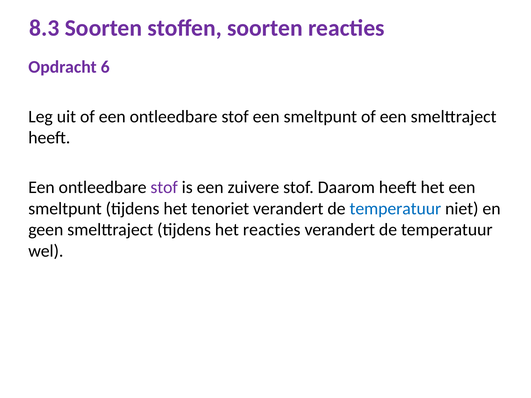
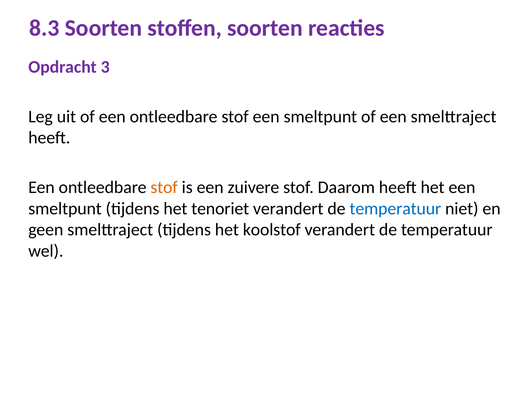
6: 6 -> 3 (105, 67)
stof colour: purple -> orange (164, 187)
het reacties: reacties -> koolstof (272, 230)
